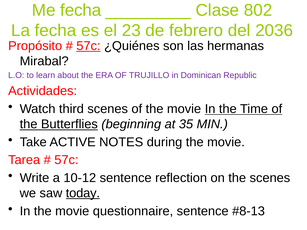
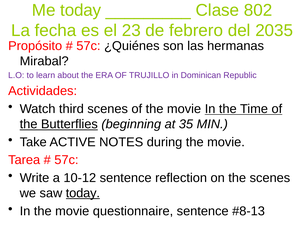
Me fecha: fecha -> today (81, 10)
2036: 2036 -> 2035 (274, 31)
57c underline: present -> none (88, 46)
